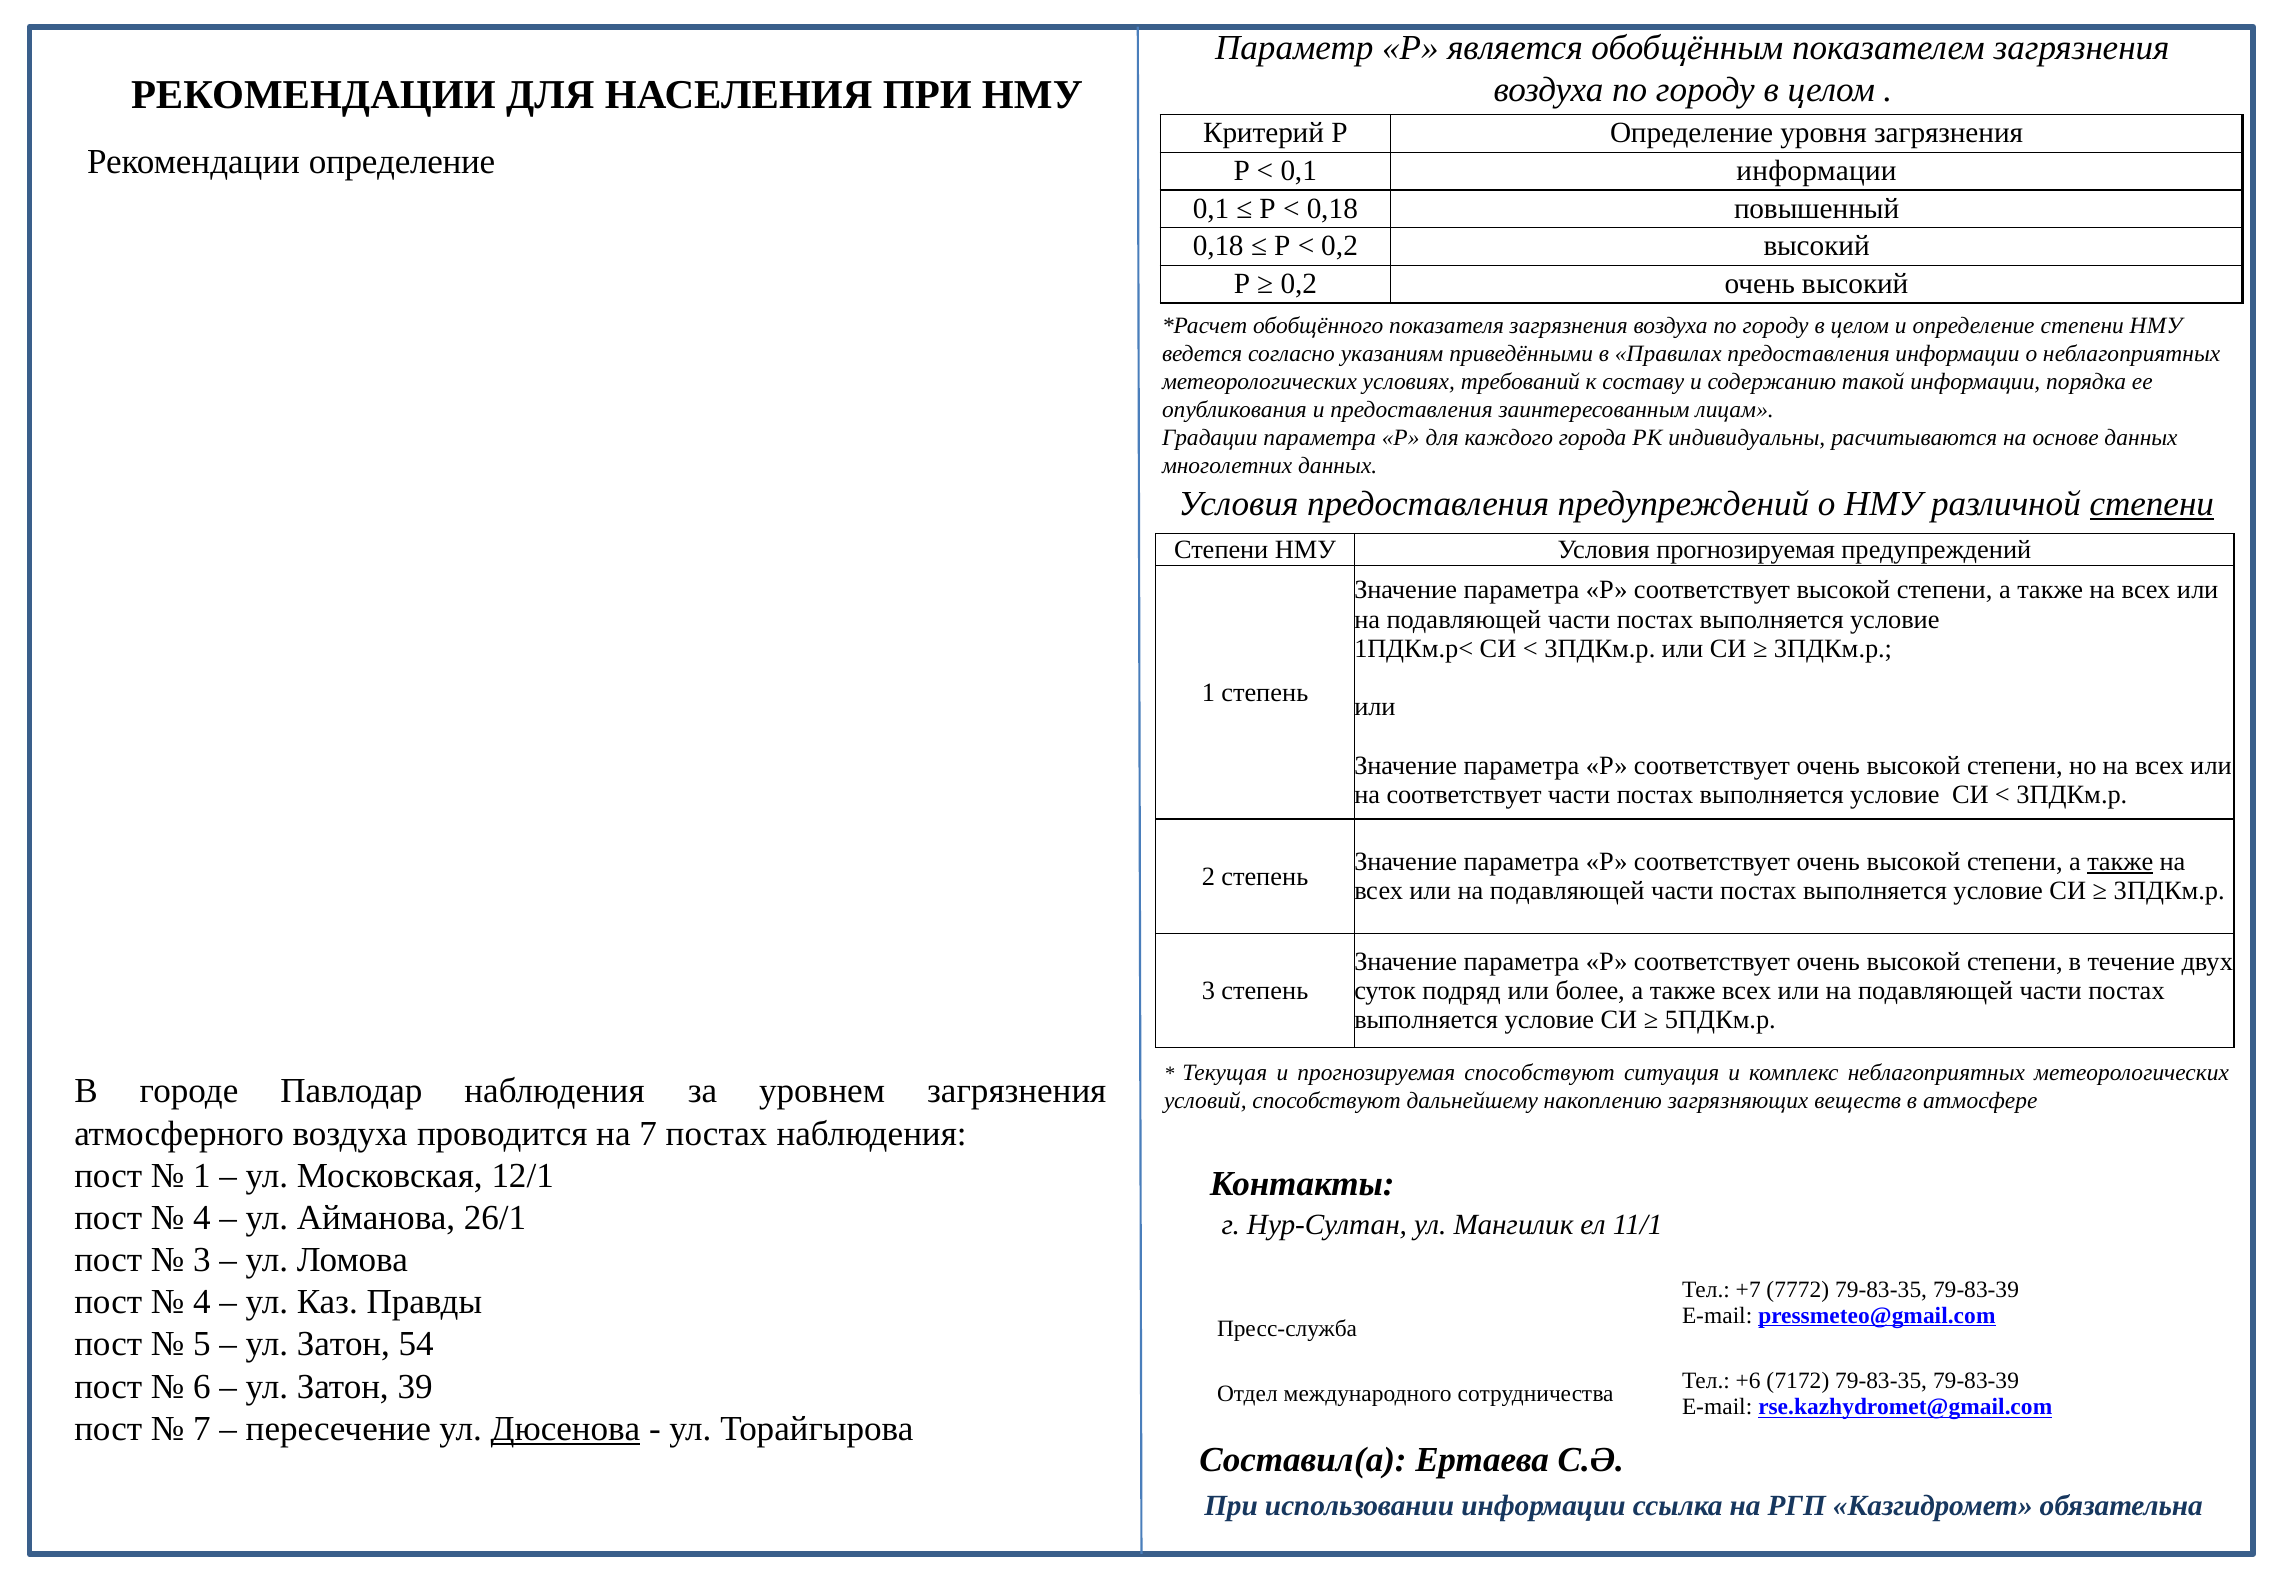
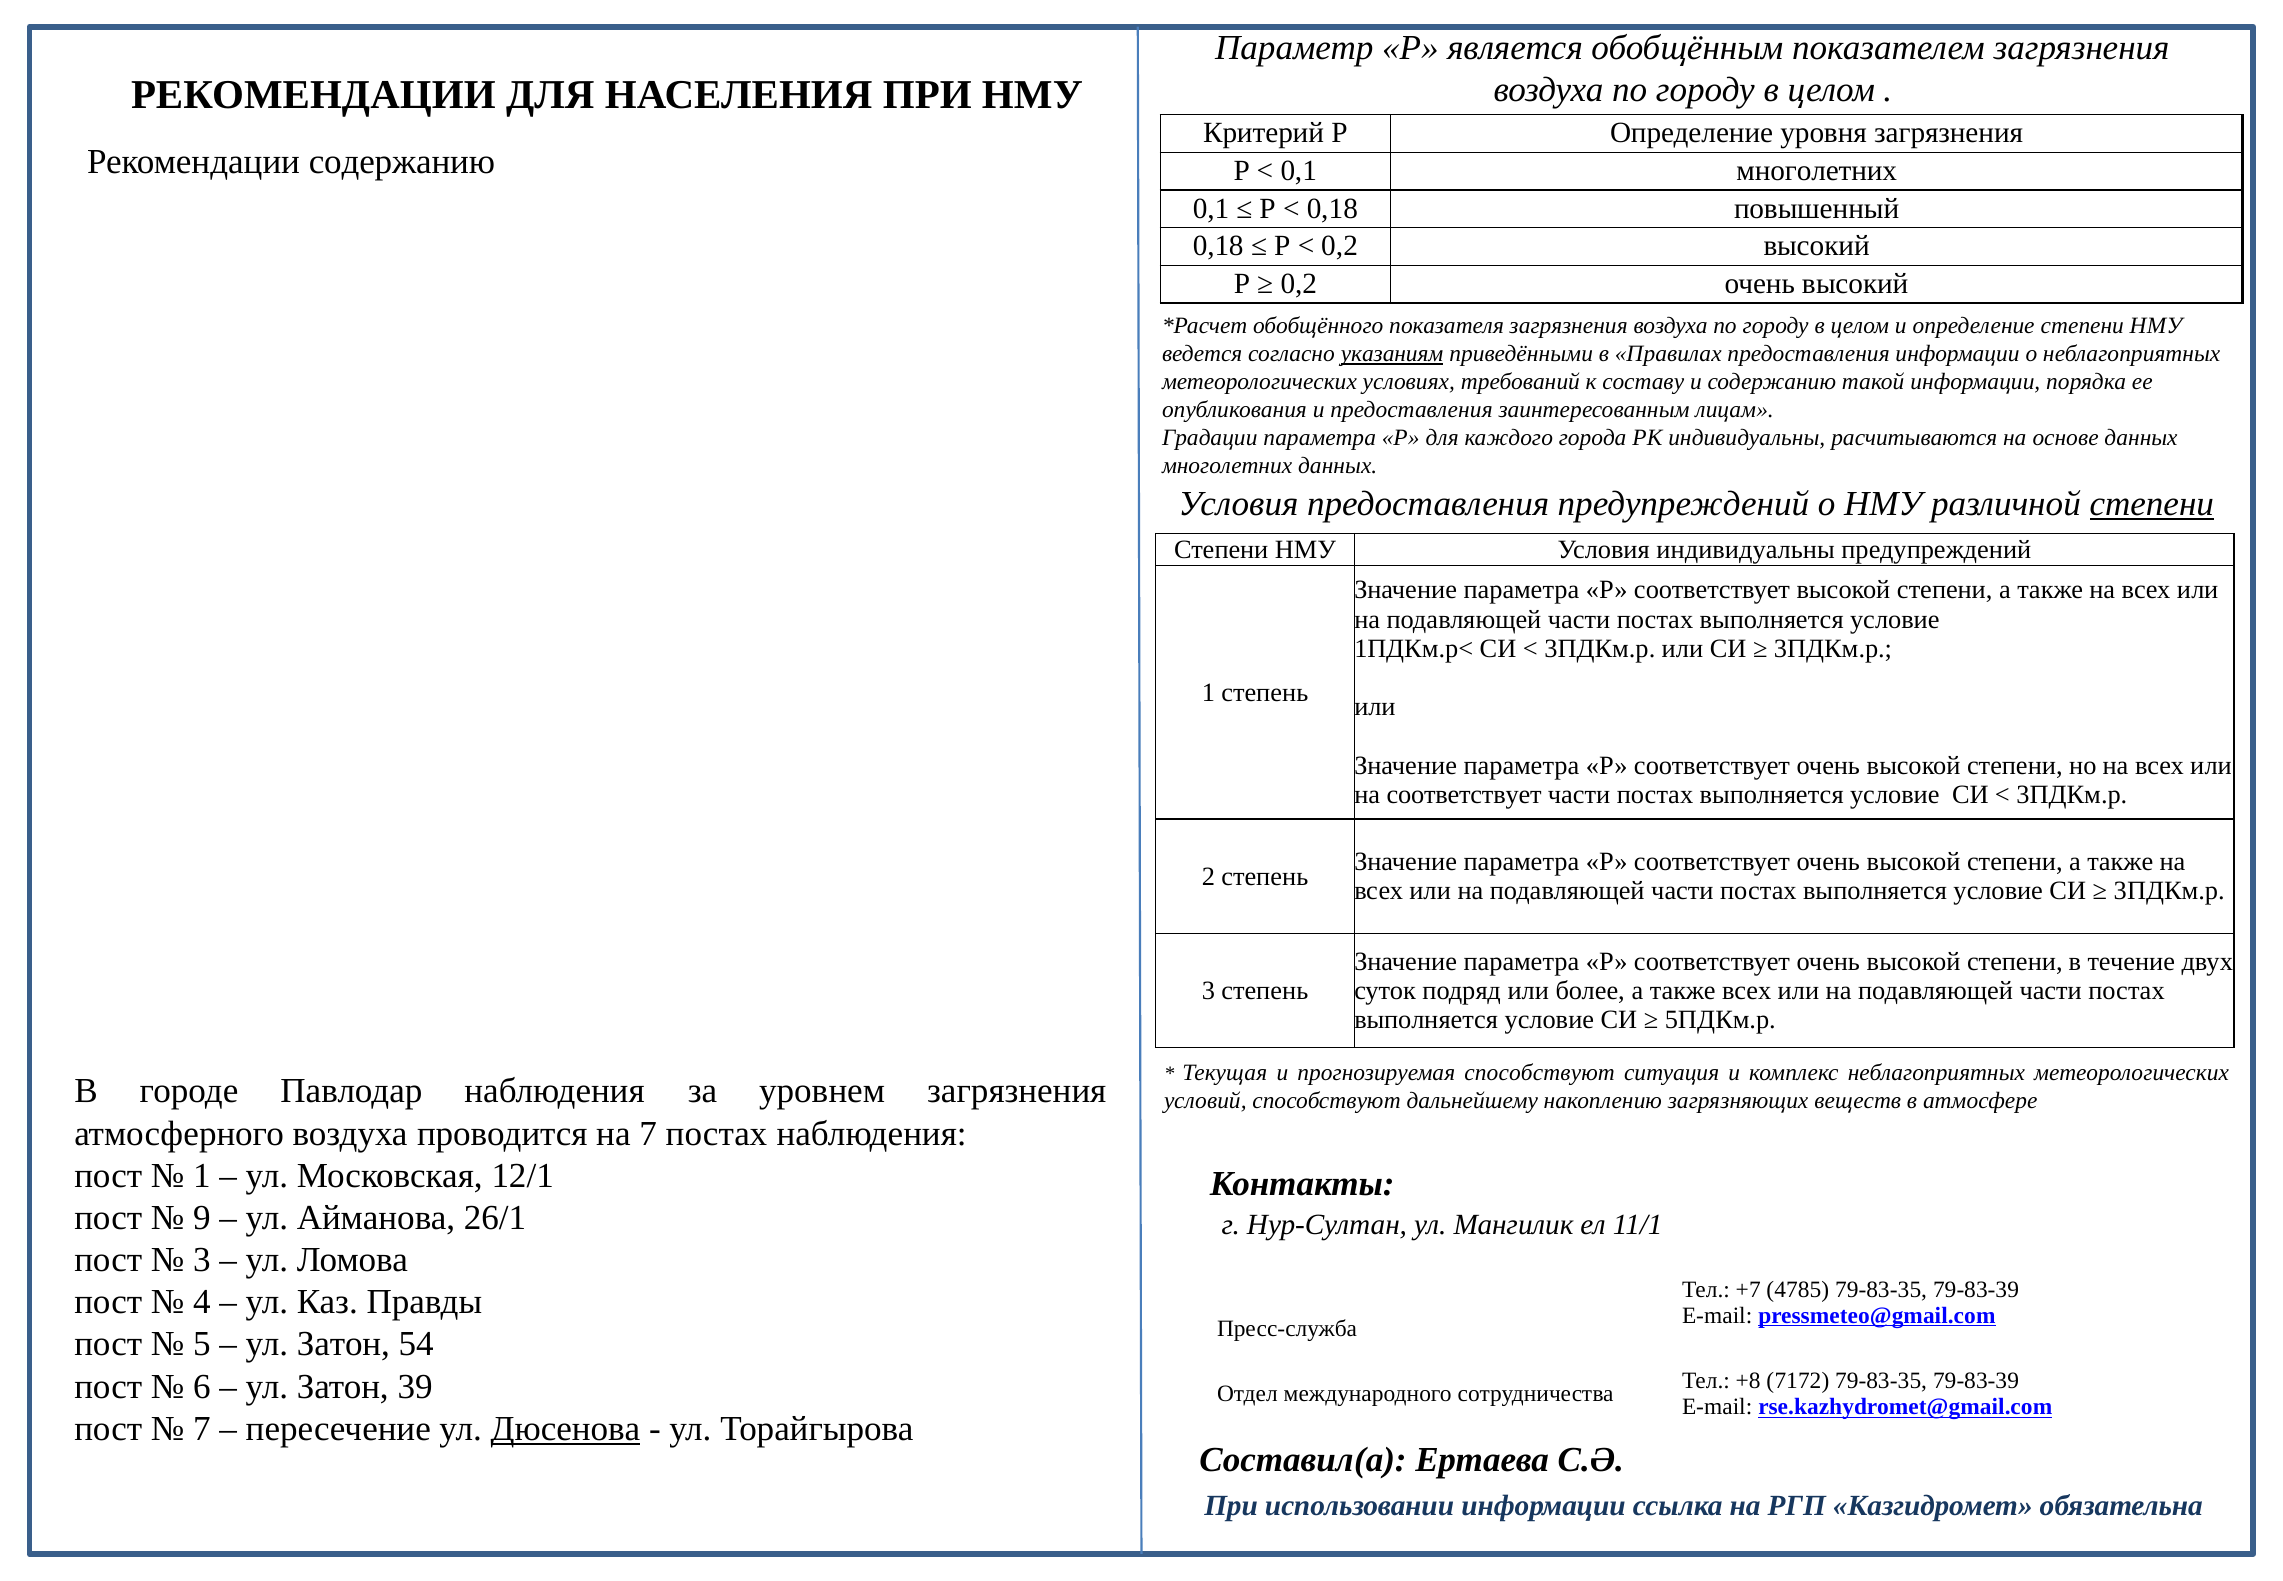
Рекомендации определение: определение -> содержанию (402, 162)
0,1 информации: информации -> многолетних (1817, 171)
указаниям underline: none -> present (1392, 354)
Условия прогнозируемая: прогнозируемая -> индивидуальны (1746, 549)
также underline: present -> none (2120, 862)
4: 4 -> 9 (202, 1217)
7772: 7772 -> 4785 (1798, 1289)
+6: +6 -> +8 (1748, 1380)
